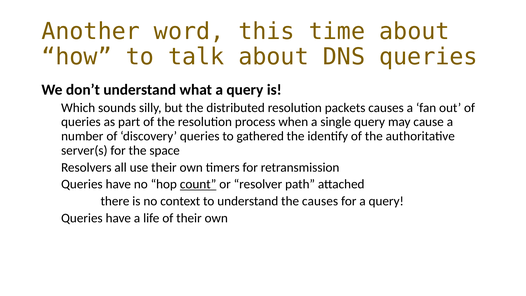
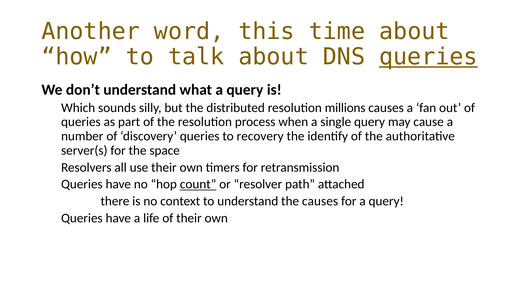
queries underline: none -> present (428, 57)
packets: packets -> millions (345, 108)
gathered: gathered -> recovery (260, 136)
